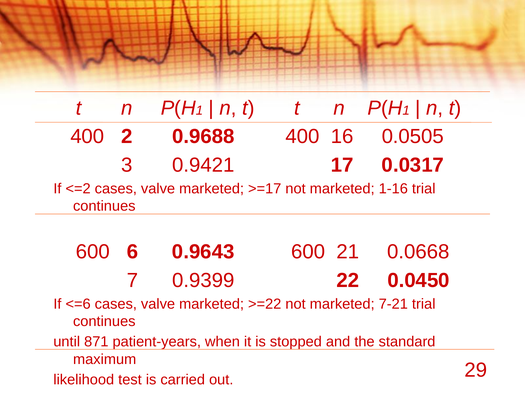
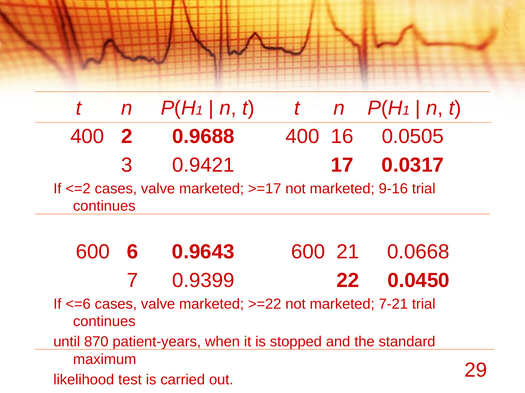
1-16: 1-16 -> 9-16 (393, 189)
871: 871 -> 870 (96, 342)
